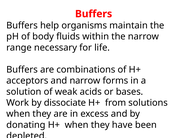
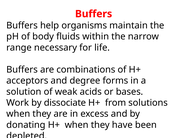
and narrow: narrow -> degree (85, 81)
